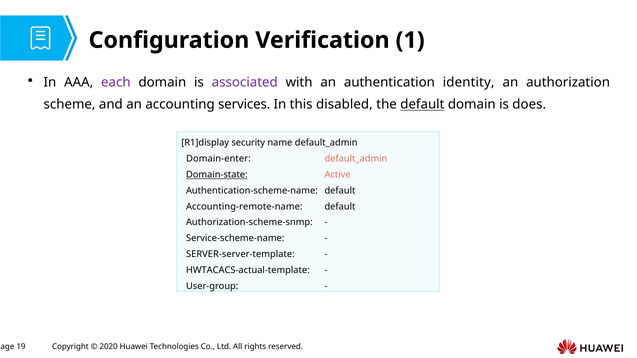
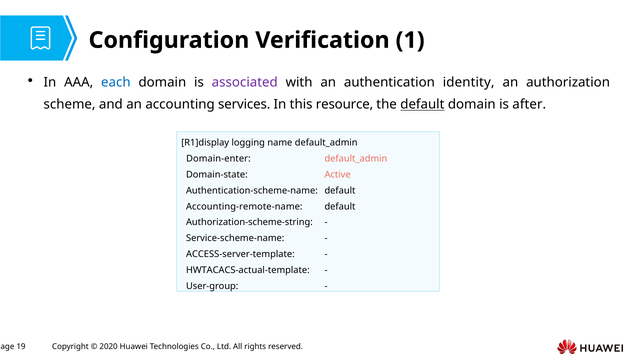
each colour: purple -> blue (116, 82)
disabled: disabled -> resource (345, 105)
does: does -> after (529, 105)
security: security -> logging (248, 143)
Domain-state underline: present -> none (217, 175)
Authorization-scheme-snmp: Authorization-scheme-snmp -> Authorization-scheme-string (249, 223)
SERVER-server-template: SERVER-server-template -> ACCESS-server-template (240, 254)
